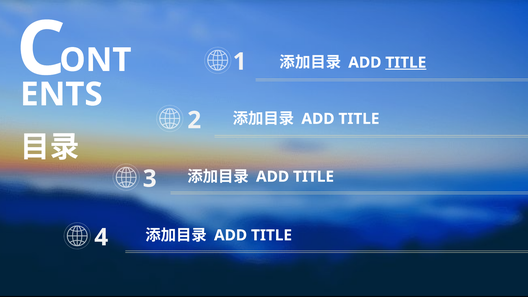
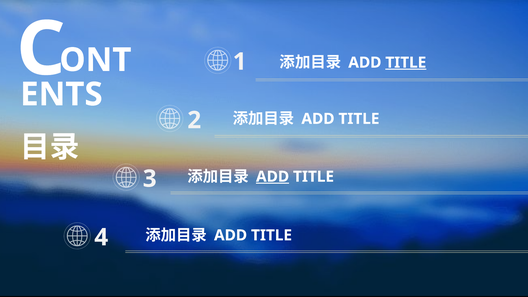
ADD underline: none -> present (273, 177)
